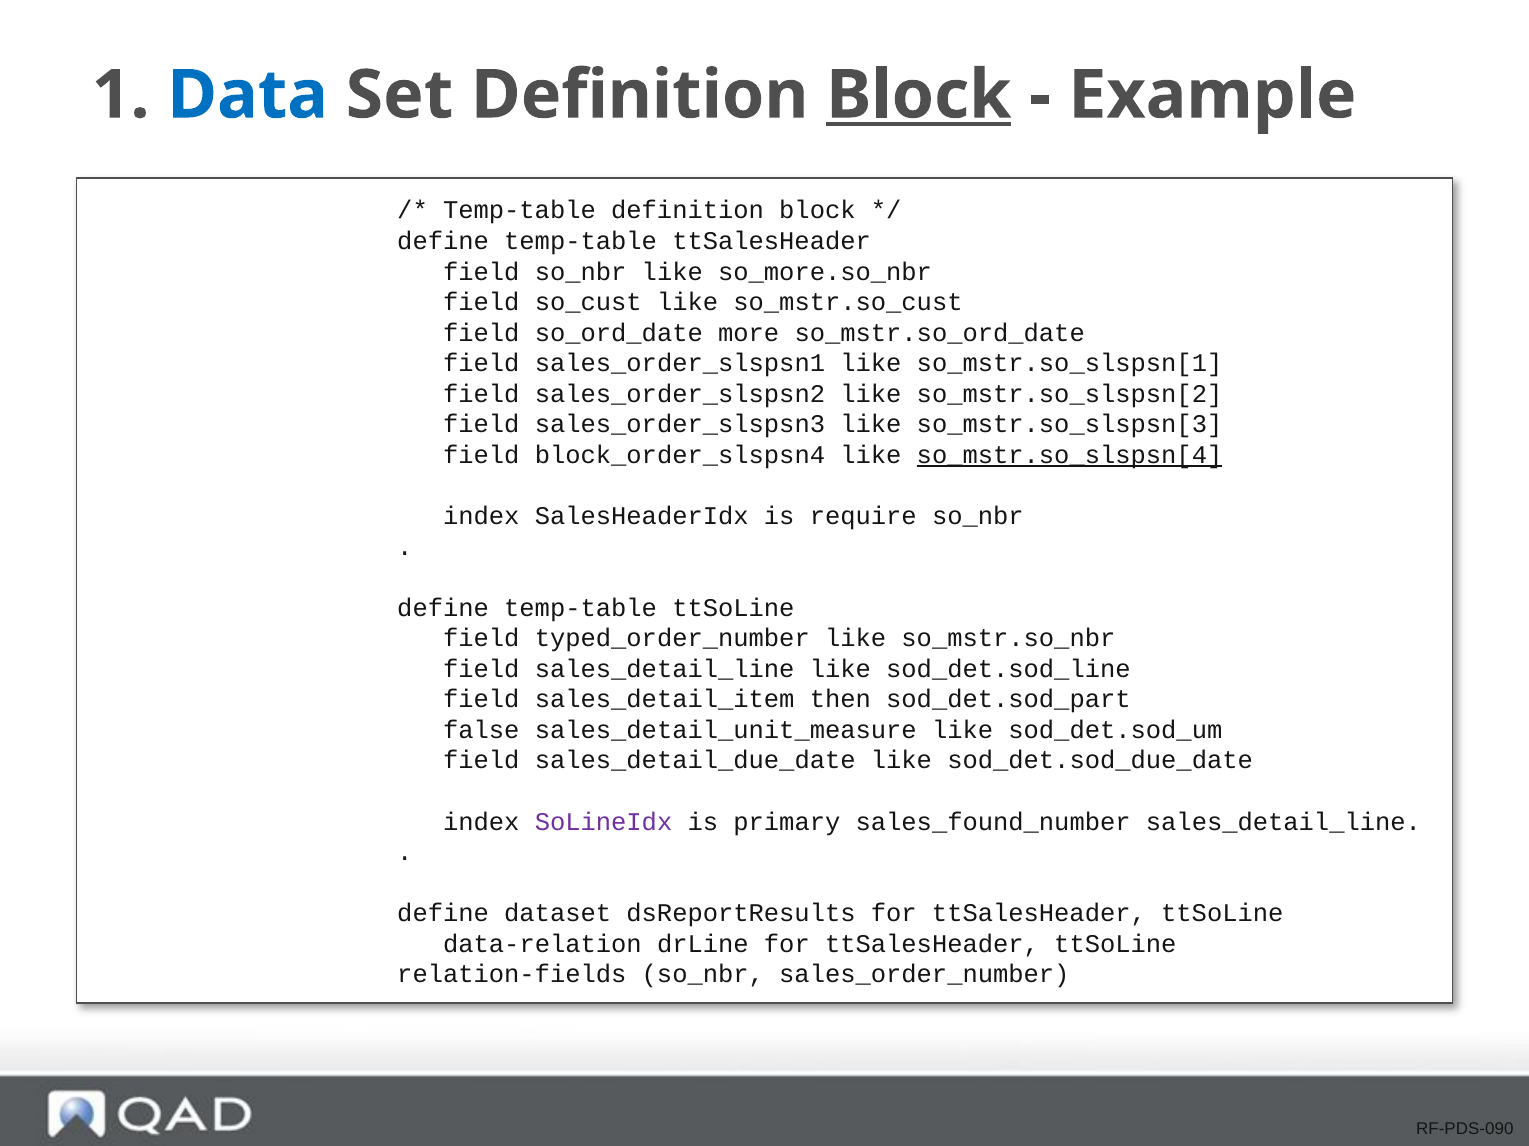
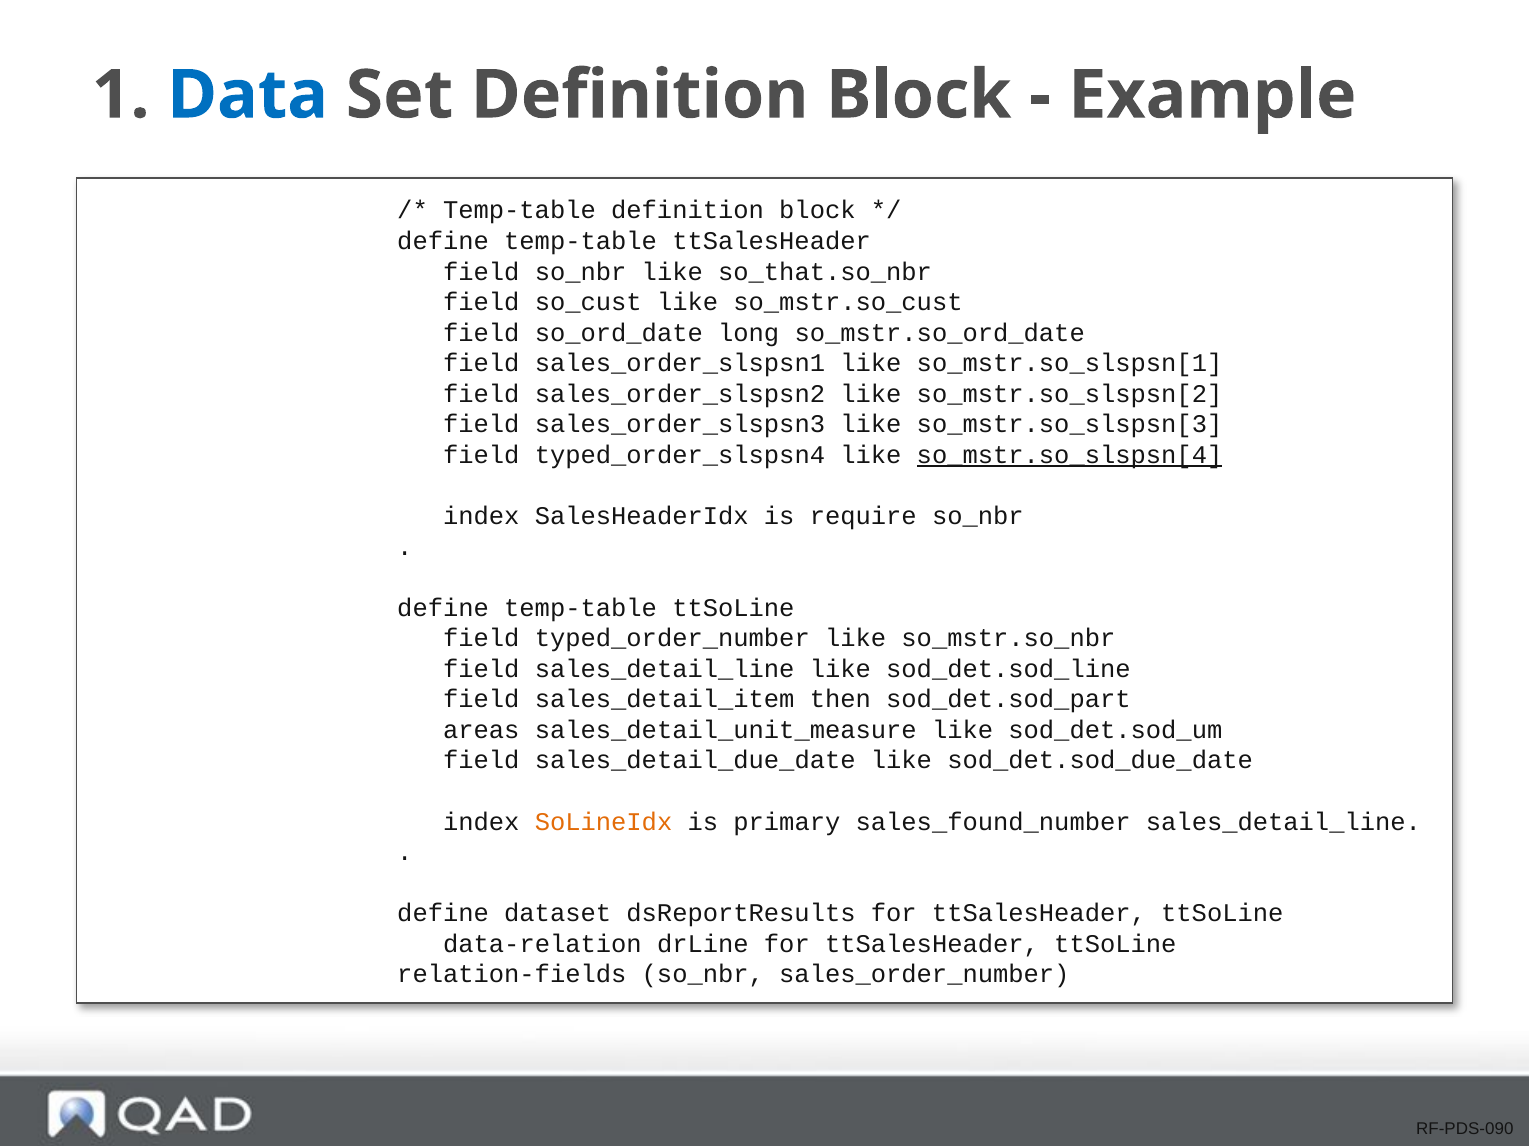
Block underline: present -> none (919, 95)
so_more.so_nbr: so_more.so_nbr -> so_that.so_nbr (825, 272)
more: more -> long (749, 333)
block_order_slspsn4: block_order_slspsn4 -> typed_order_slspsn4 (680, 455)
false: false -> areas (481, 731)
SoLineIdx colour: purple -> orange (604, 822)
